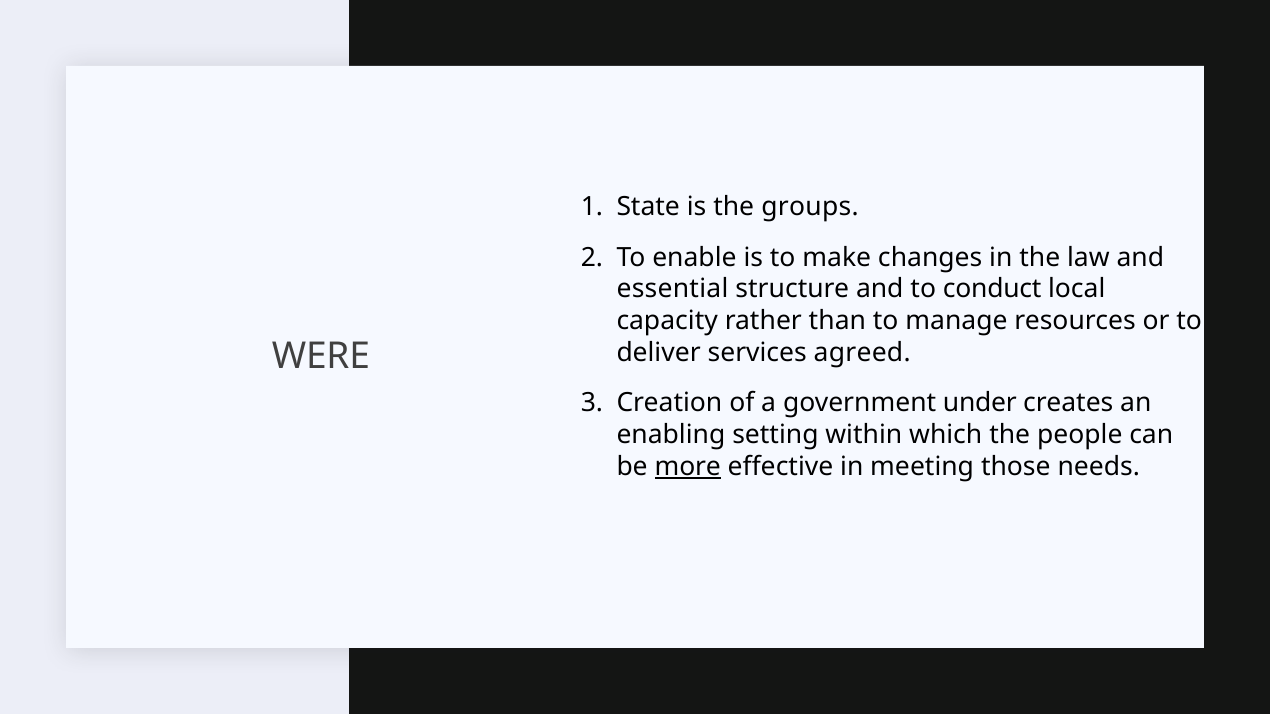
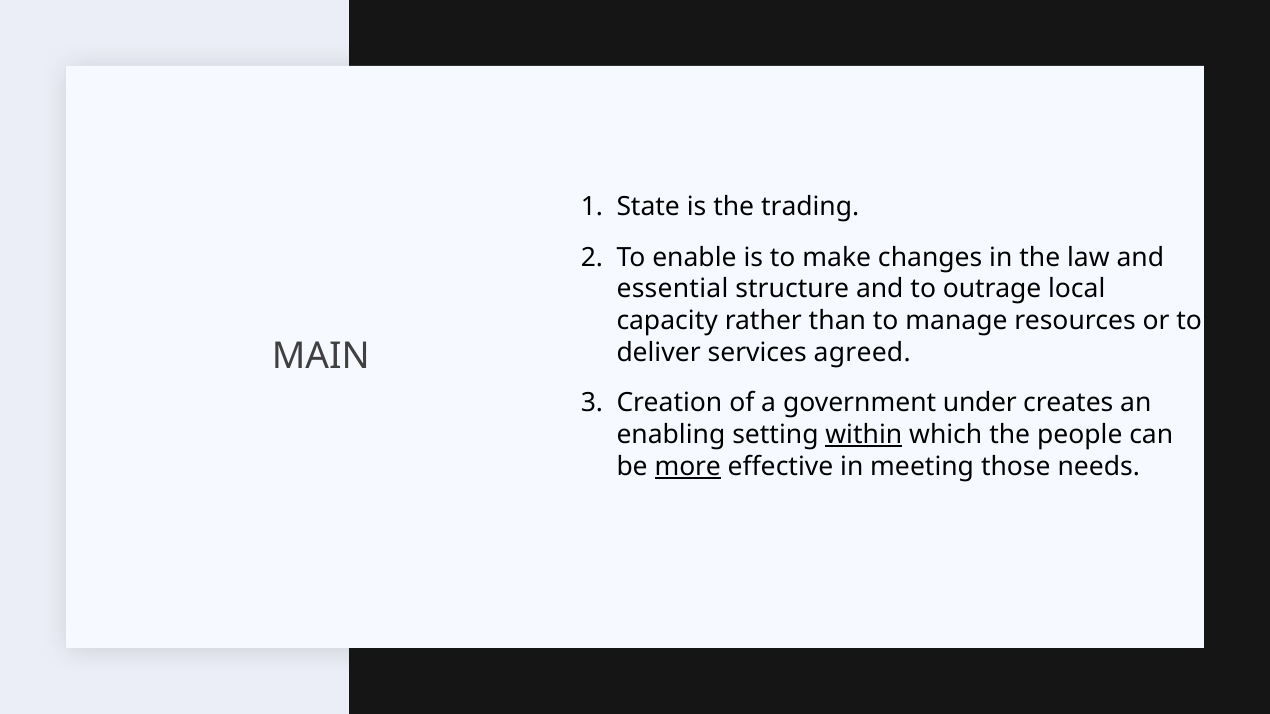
groups: groups -> trading (810, 207)
conduct: conduct -> outrage (992, 289)
WERE: WERE -> MAIN (321, 357)
within underline: none -> present (864, 435)
